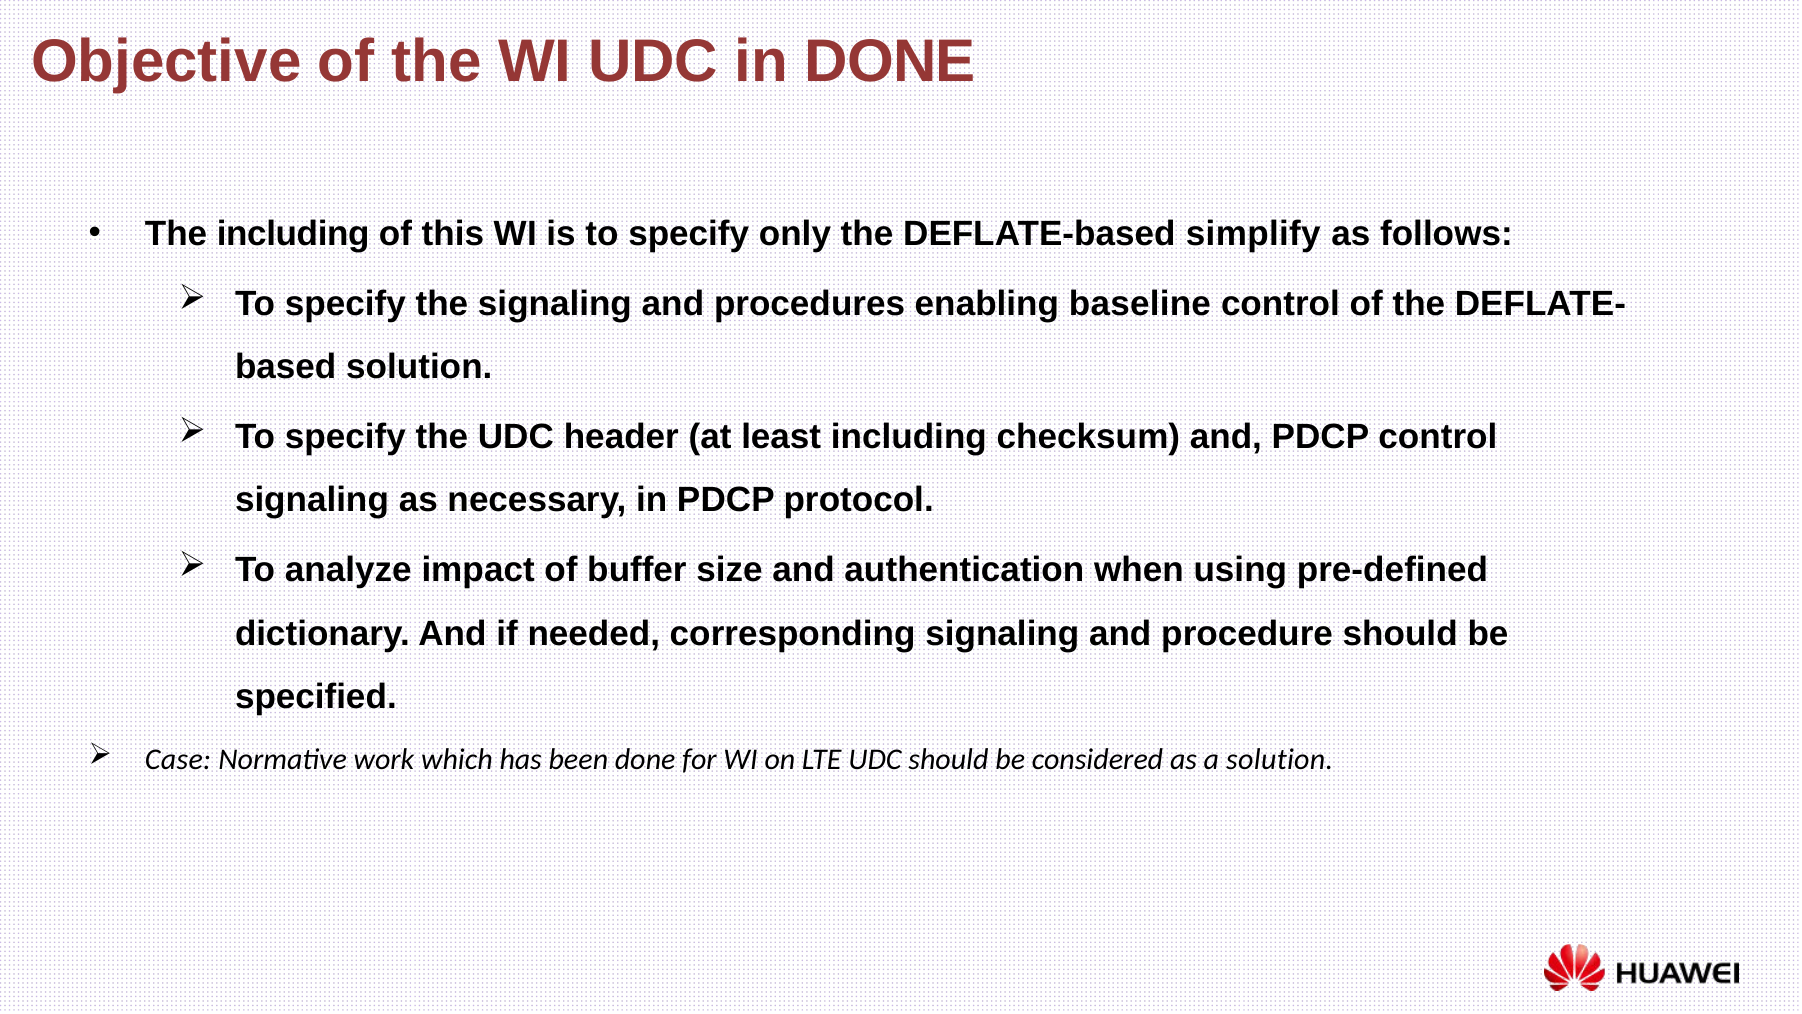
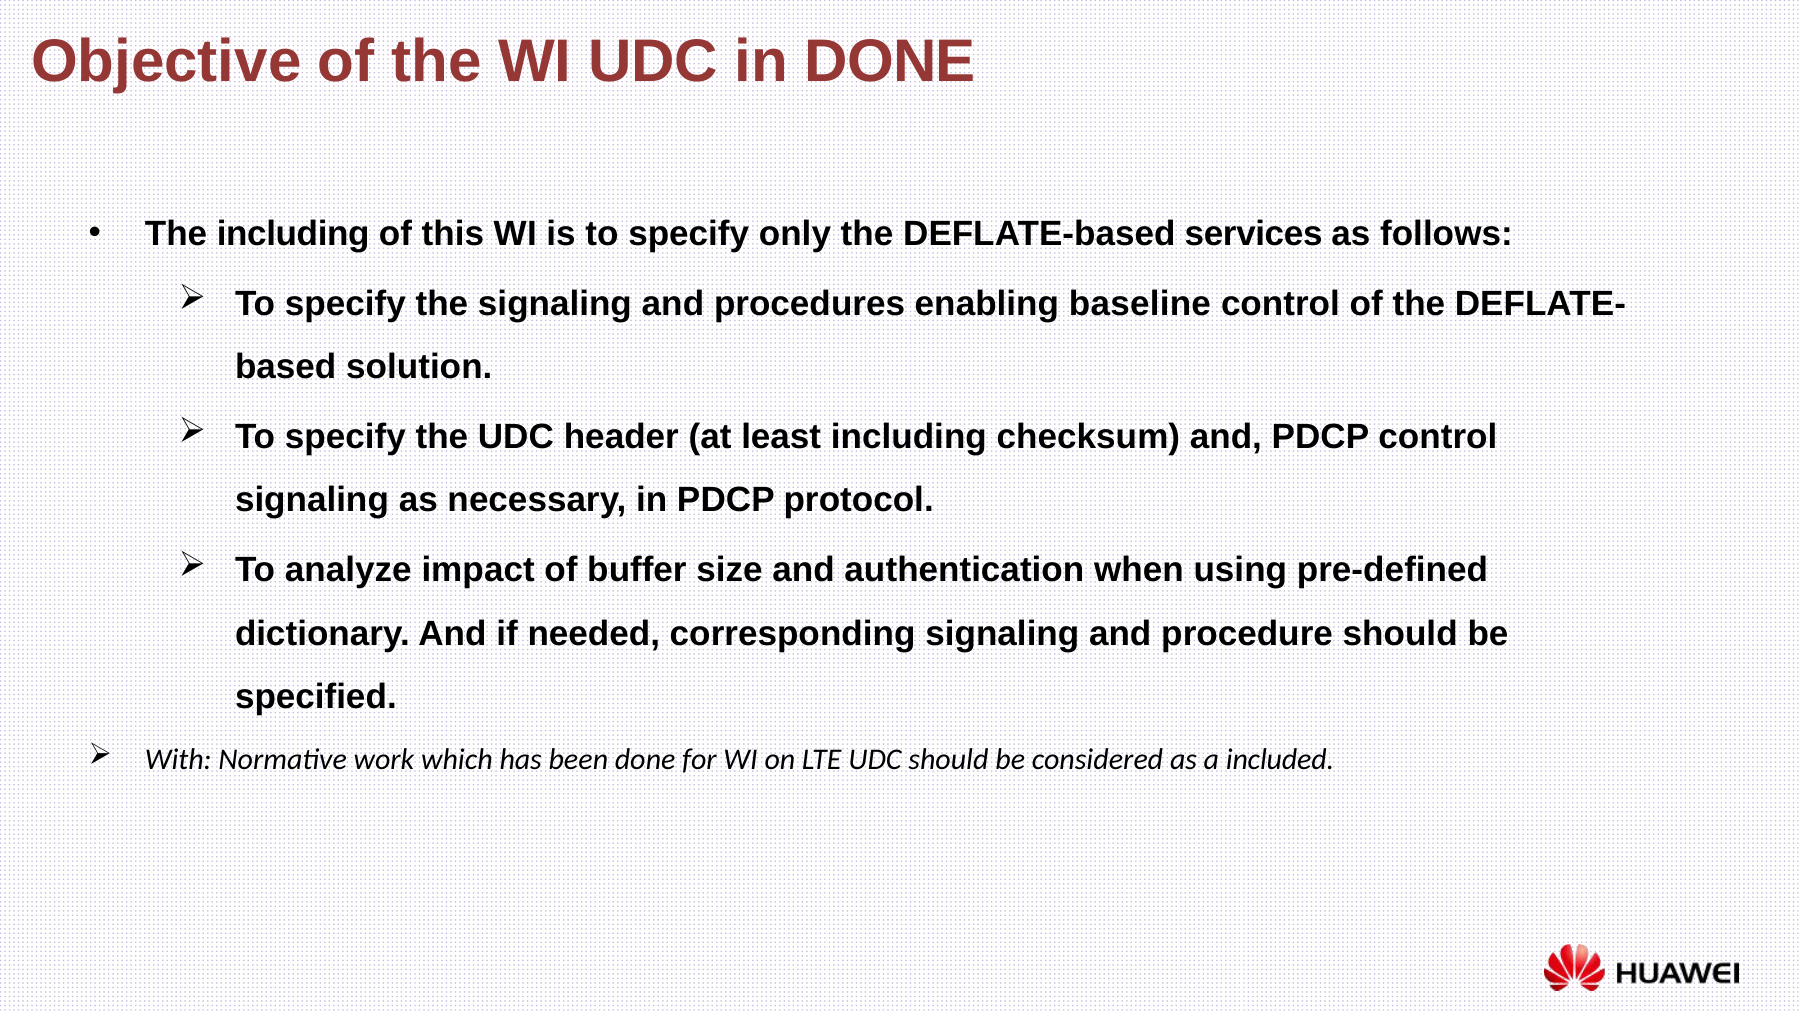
simplify: simplify -> services (1254, 234)
Case: Case -> With (178, 759)
a solution: solution -> included (1280, 759)
